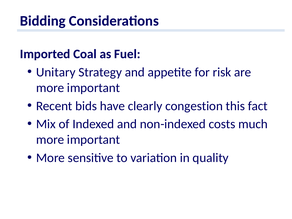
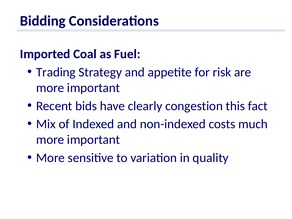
Unitary: Unitary -> Trading (56, 72)
